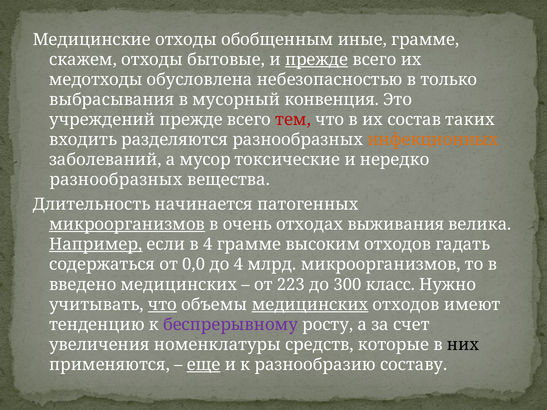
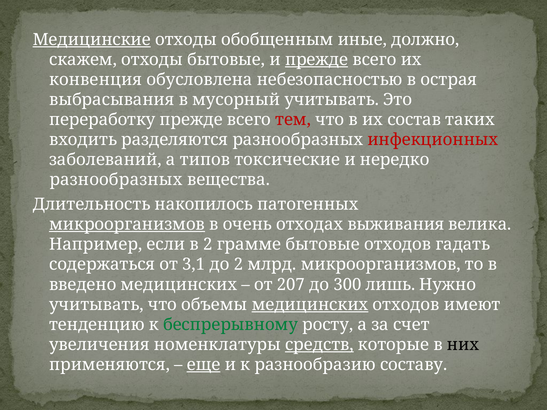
Медицинские underline: none -> present (92, 40)
иные грамме: грамме -> должно (425, 40)
медотходы: медотходы -> конвенция (96, 80)
только: только -> острая (449, 80)
мусорный конвенция: конвенция -> учитывать (332, 100)
учреждений: учреждений -> переработку (102, 120)
инфекционных colour: orange -> red (433, 140)
мусор: мусор -> типов (205, 160)
начинается: начинается -> накопилось (204, 204)
Например underline: present -> none (96, 245)
в 4: 4 -> 2 (208, 245)
грамме высоким: высоким -> бытовые (323, 245)
0,0: 0,0 -> 3,1 (194, 265)
до 4: 4 -> 2 (238, 265)
223: 223 -> 207 (291, 285)
класс: класс -> лишь (390, 285)
что underline: present -> none (162, 305)
беспрерывному colour: purple -> green (230, 325)
средств underline: none -> present (319, 345)
